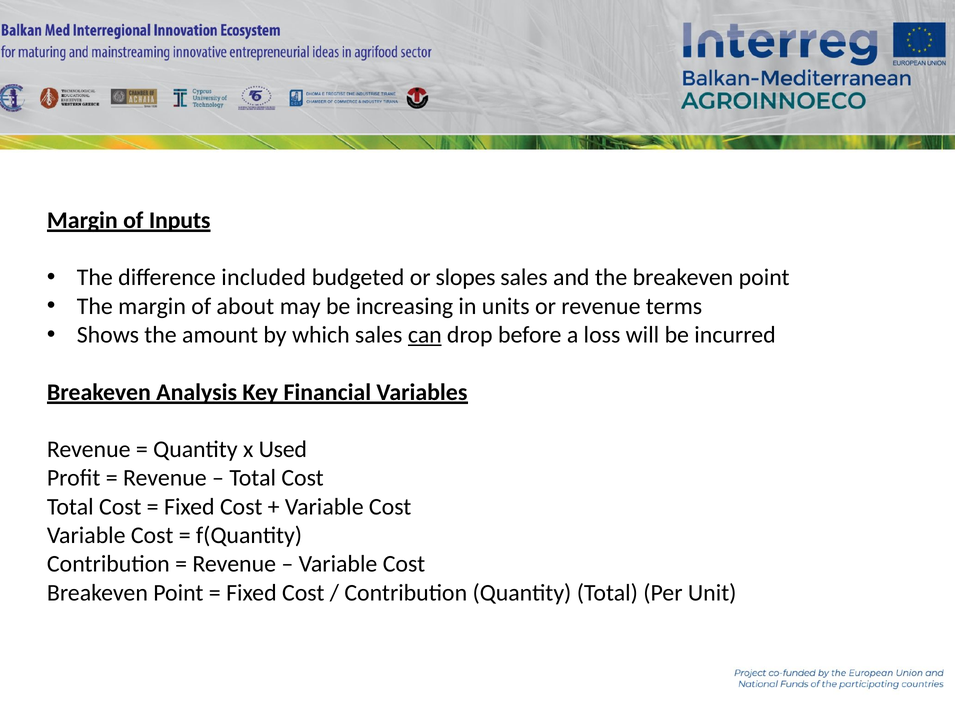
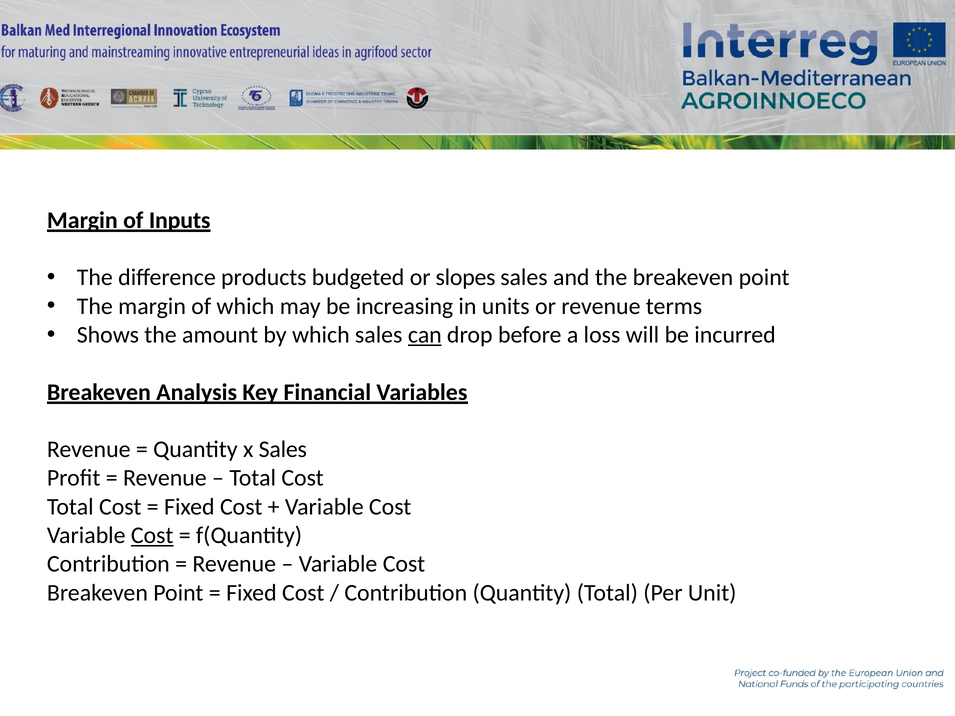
included: included -> products (264, 278)
of about: about -> which (245, 306)
x Used: Used -> Sales (283, 450)
Cost underline: none -> present (152, 536)
